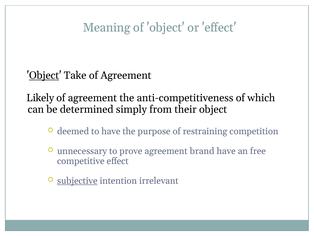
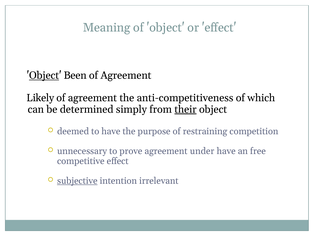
Take: Take -> Been (75, 75)
their underline: none -> present (186, 109)
brand: brand -> under (202, 151)
